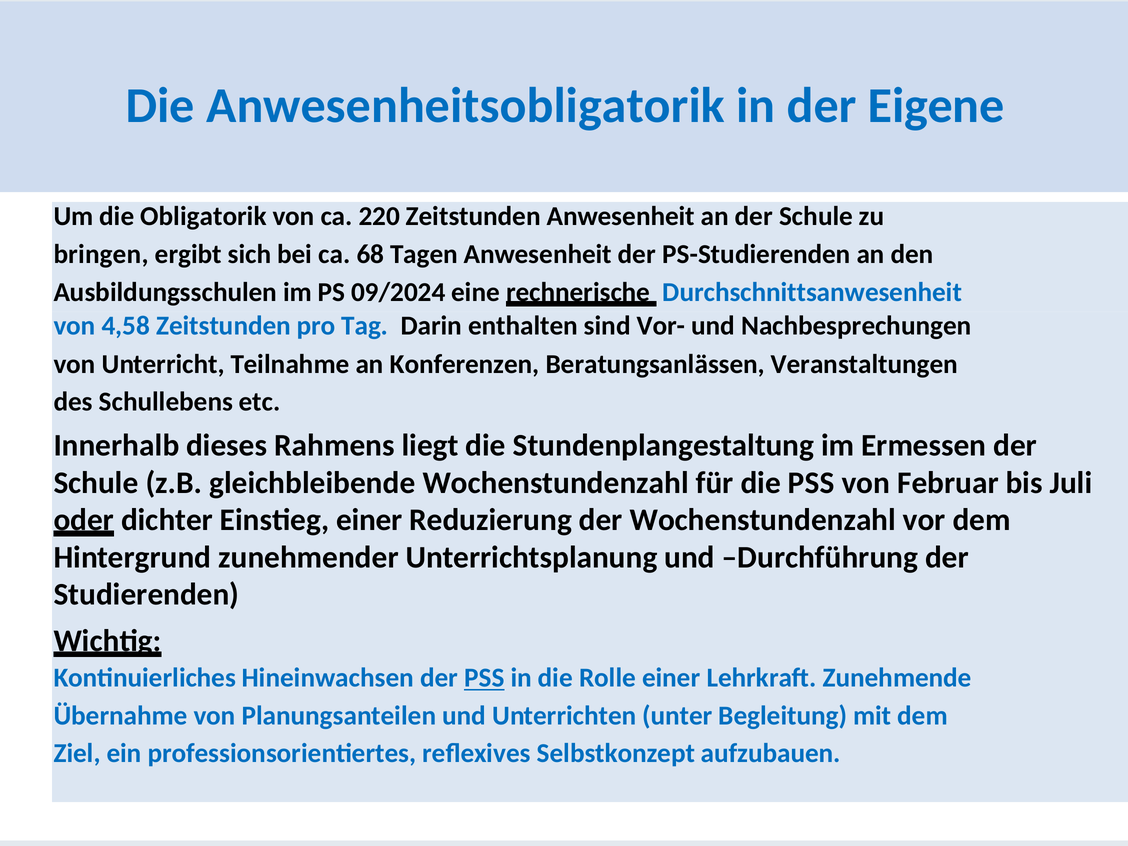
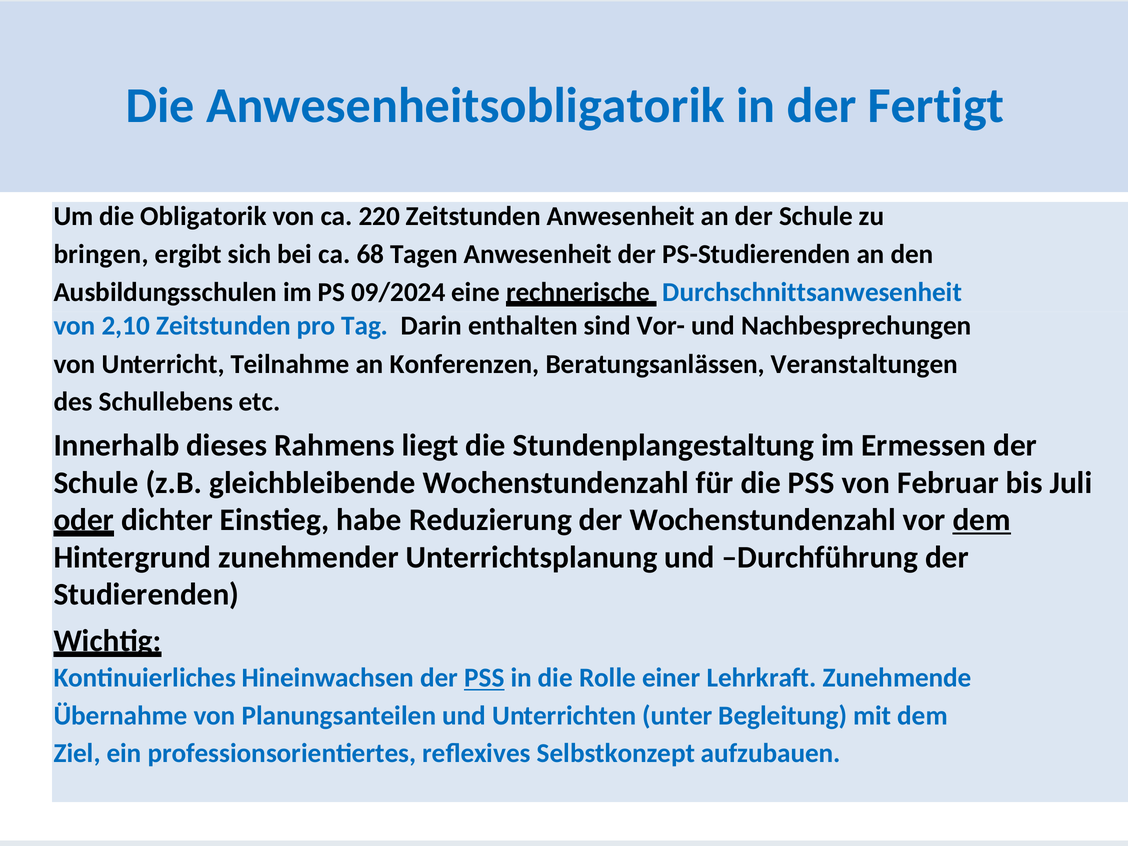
Eigene: Eigene -> Fertigt (936, 105)
4,58: 4,58 -> 2,10 (126, 326)
Einstieg einer: einer -> habe (369, 520)
dem underline: none -> present (982, 520)
